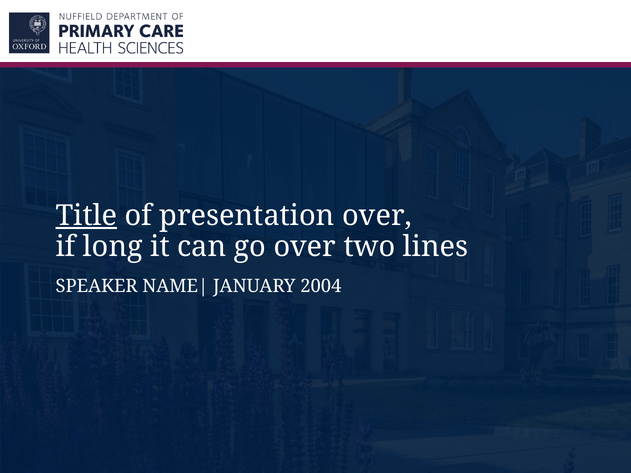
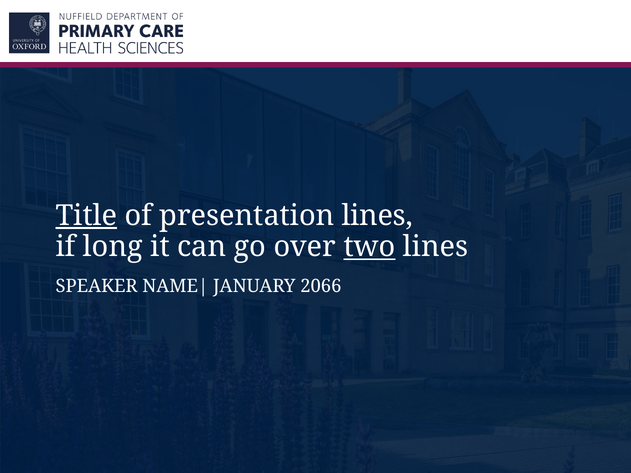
presentation over: over -> lines (377, 216)
two underline: none -> present (369, 247)
2004: 2004 -> 2066 (321, 286)
